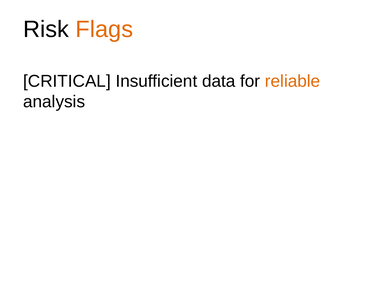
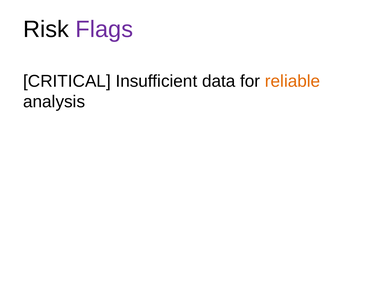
Flags colour: orange -> purple (104, 29)
